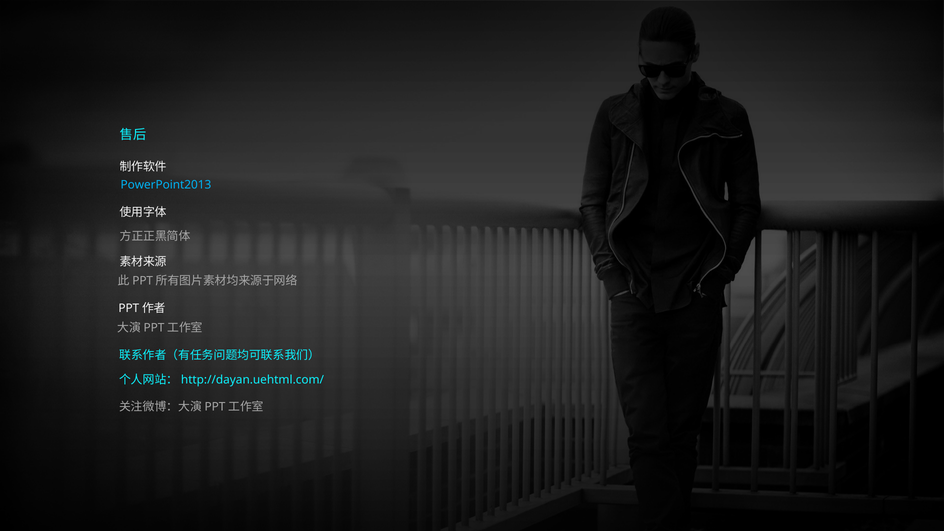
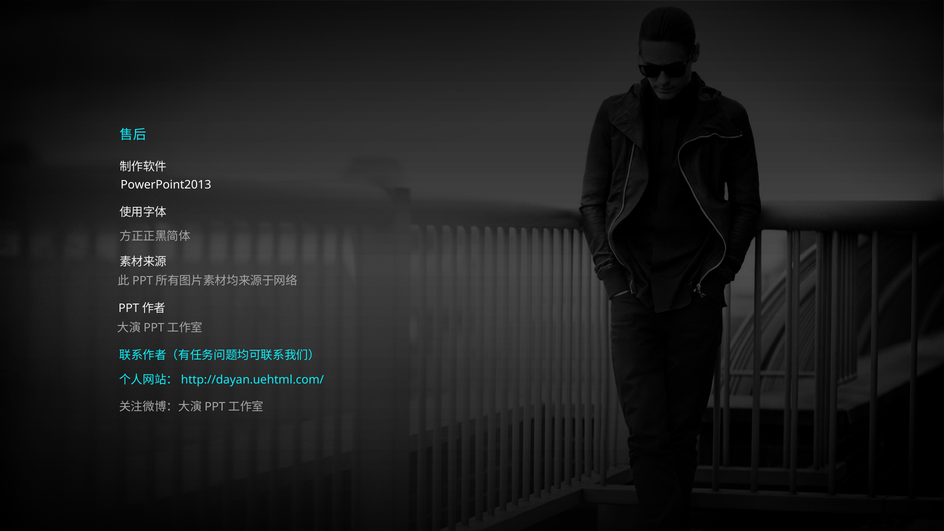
PowerPoint2013 colour: light blue -> white (166, 185)
